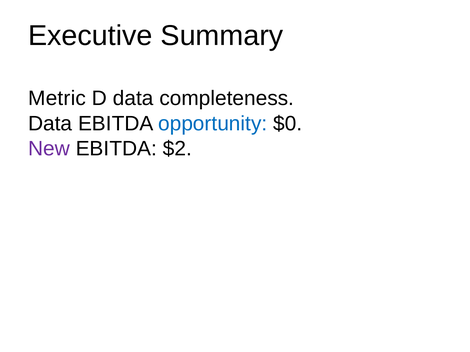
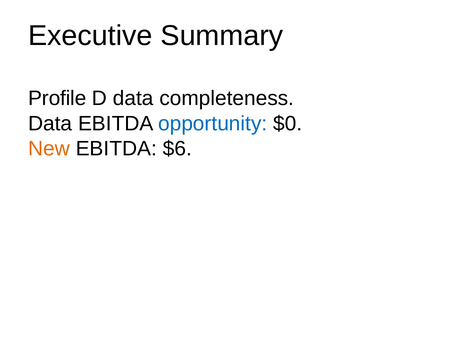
Metric: Metric -> Profile (57, 99)
New colour: purple -> orange (49, 149)
$2: $2 -> $6 (177, 149)
